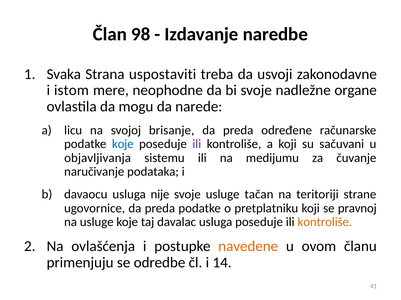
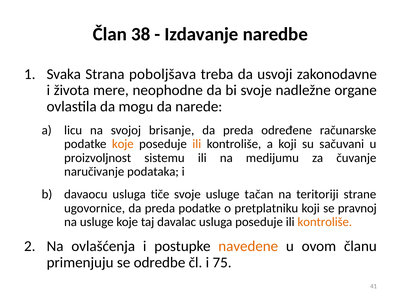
98: 98 -> 38 (141, 34)
uspostaviti: uspostaviti -> poboljšava (163, 74)
istom: istom -> života (72, 91)
koje colour: blue -> orange (123, 144)
ili colour: purple -> orange (197, 144)
objavljivanja: objavljivanja -> proizvoljnost (98, 158)
nije: nije -> tiče (160, 195)
14: 14 -> 75 (222, 263)
